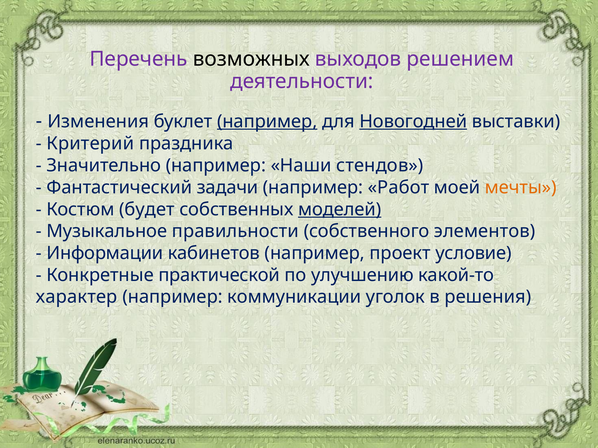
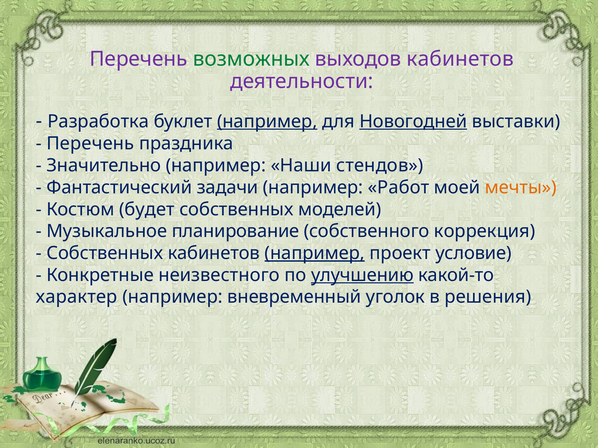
возможных colour: black -> green (251, 59)
выходов решением: решением -> кабинетов (460, 59)
Изменения: Изменения -> Разработка (98, 122)
Критерий: Критерий -> Перечень (90, 144)
моделей underline: present -> none (340, 210)
правильности: правильности -> планирование (236, 231)
элементов: элементов -> коррекция (485, 231)
Информации: Информации -> Собственных (105, 253)
например underline: none -> present (315, 253)
практической: практической -> неизвестного (219, 275)
улучшению underline: none -> present (362, 275)
коммуникации: коммуникации -> вневременный (294, 297)
